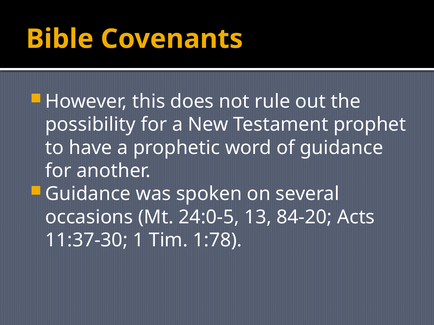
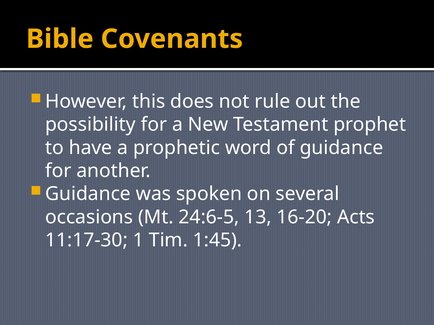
24:0-5: 24:0-5 -> 24:6-5 (209, 217)
84-20: 84-20 -> 16-20 (304, 217)
11:37-30: 11:37-30 -> 11:17-30 (86, 241)
1:78: 1:78 -> 1:45 (217, 241)
